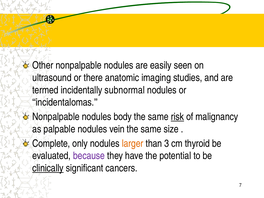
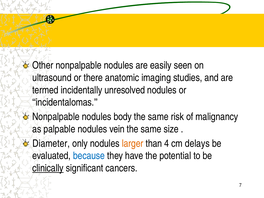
subnormal: subnormal -> unresolved (125, 90)
risk underline: present -> none (177, 117)
Complete: Complete -> Diameter (51, 143)
3: 3 -> 4 (167, 143)
thyroid: thyroid -> delays (197, 143)
because colour: purple -> blue (89, 156)
